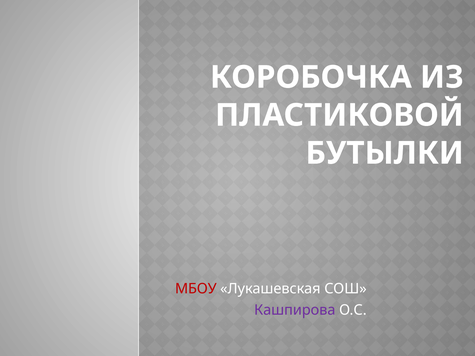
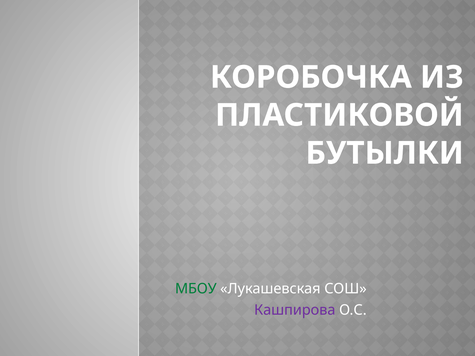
МБОУ colour: red -> green (196, 289)
